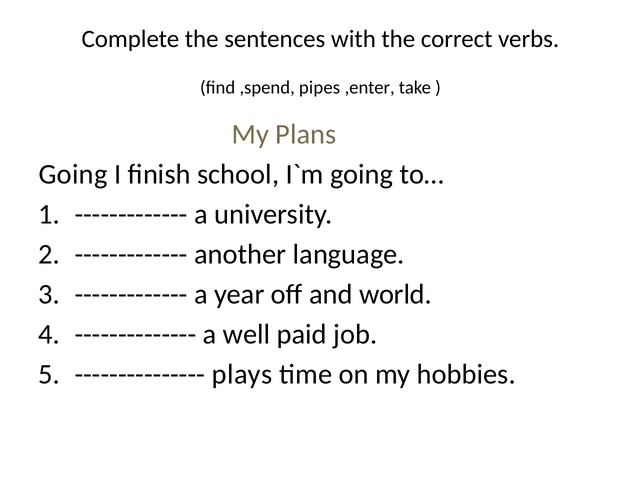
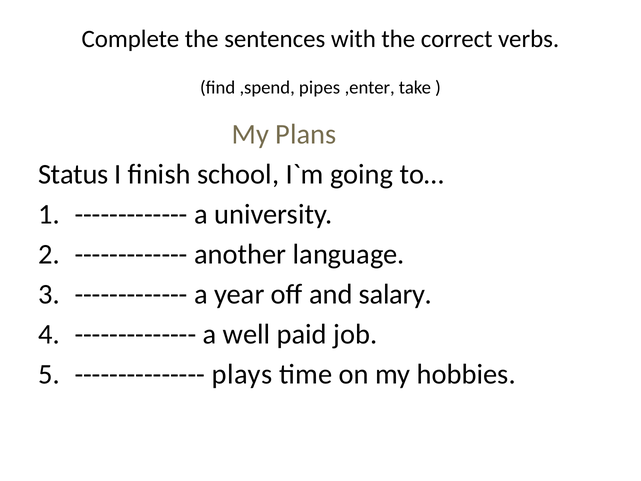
Going: Going -> Status (73, 174)
world: world -> salary (396, 294)
